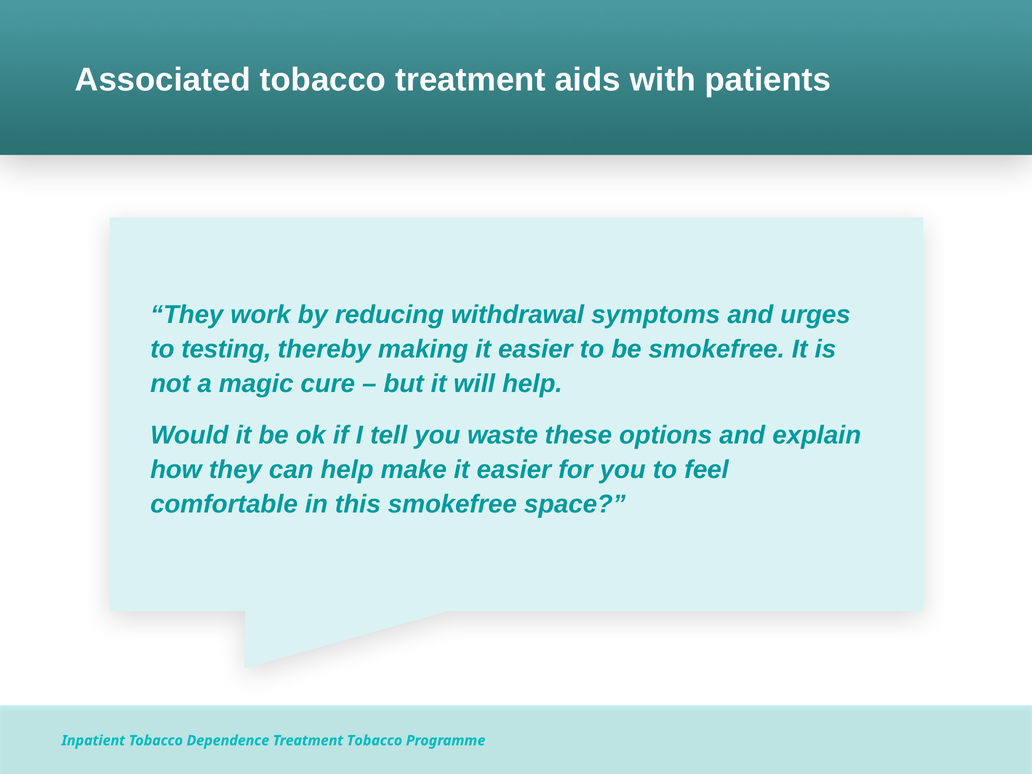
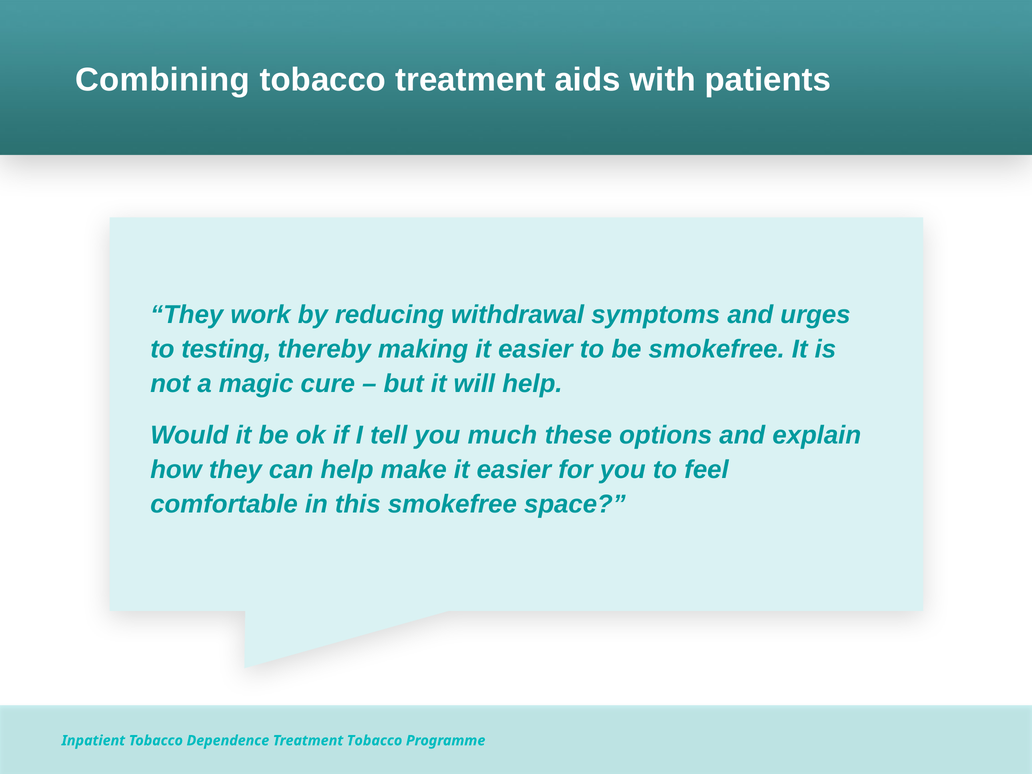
Associated: Associated -> Combining (163, 80)
waste: waste -> much (502, 435)
